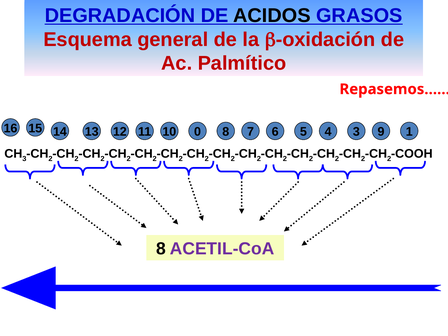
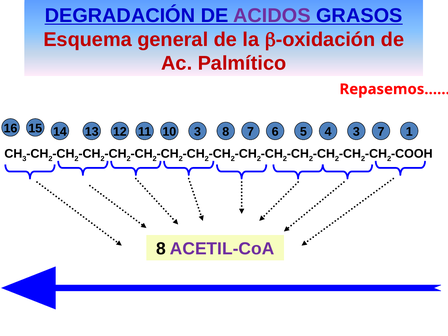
ACIDOS colour: black -> purple (272, 16)
16 0: 0 -> 3 (198, 132)
8 9: 9 -> 7 (381, 132)
